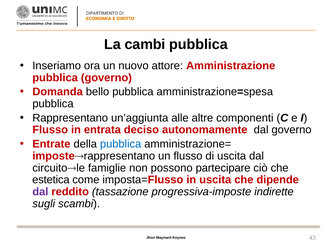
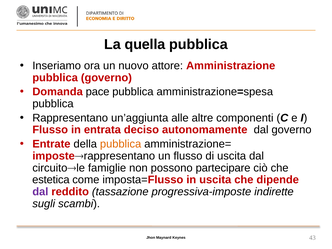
cambi: cambi -> quella (145, 44)
bello: bello -> pace (98, 92)
pubblica colour: blue -> orange (121, 144)
